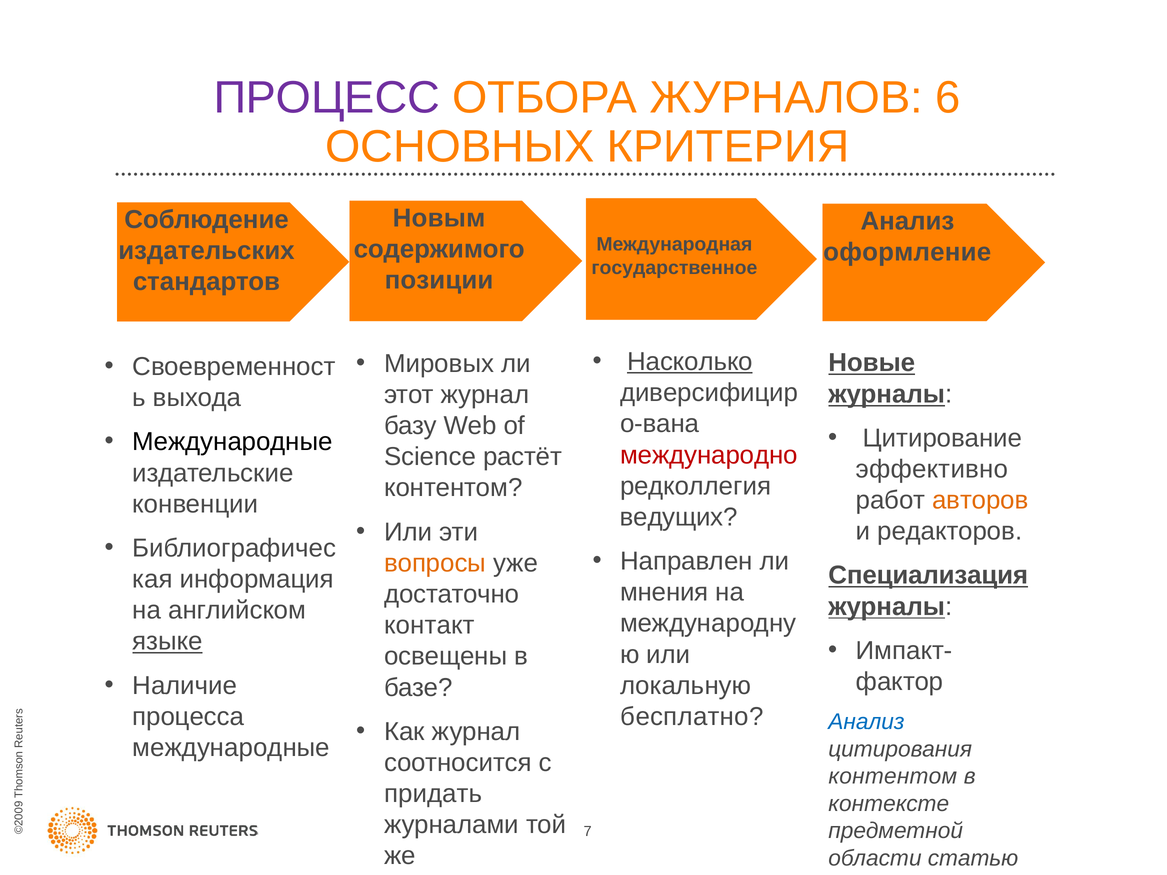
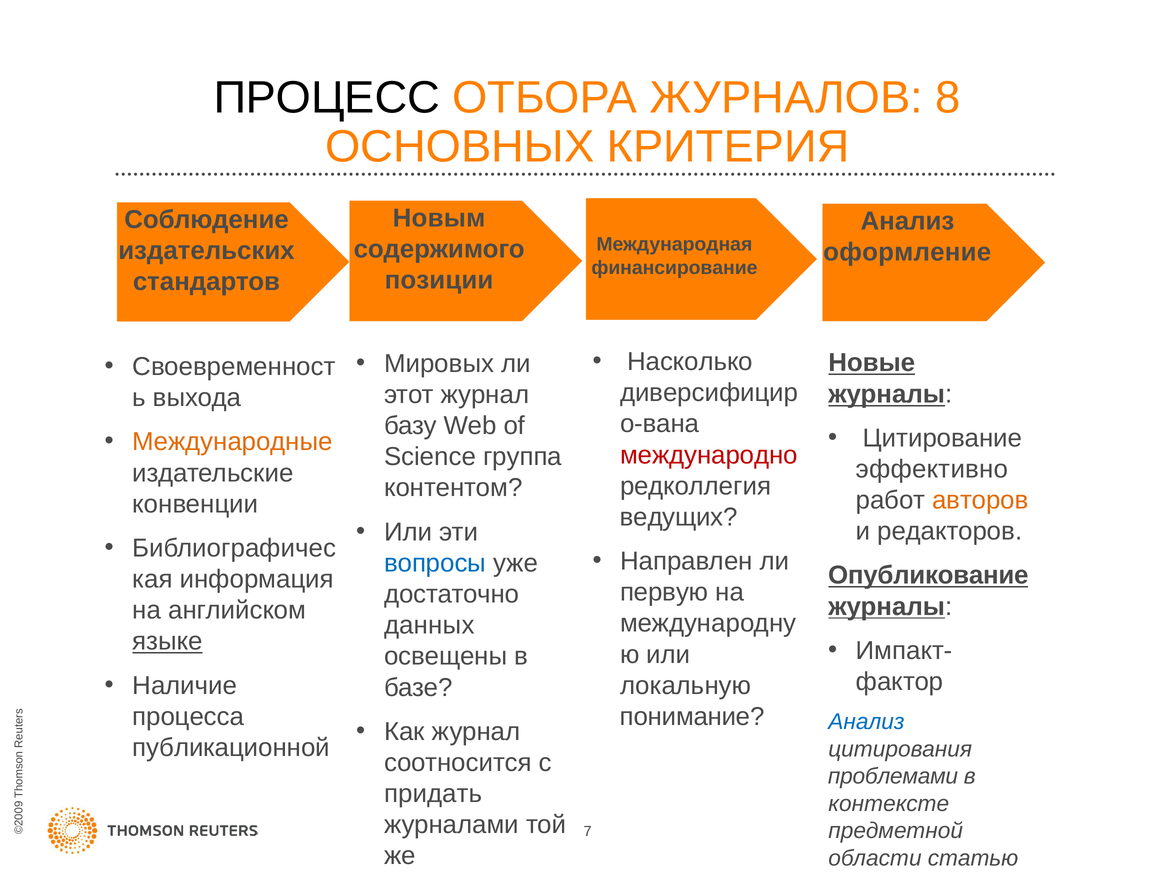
ПРОЦЕСС colour: purple -> black (327, 98)
6: 6 -> 8 (948, 98)
государственное: государственное -> финансирование (674, 268)
Насколько underline: present -> none (690, 362)
Международные colour: black -> orange (233, 442)
растёт: растёт -> группа (522, 457)
вопросы colour: orange -> blue (435, 563)
Специализация: Специализация -> Опубликование (928, 576)
мнения: мнения -> первую (664, 592)
контакт: контакт -> данных (429, 625)
бесплатно: бесплатно -> понимание (692, 717)
международные: международные -> публикационной (231, 748)
контентом: контентом -> проблемами (893, 777)
